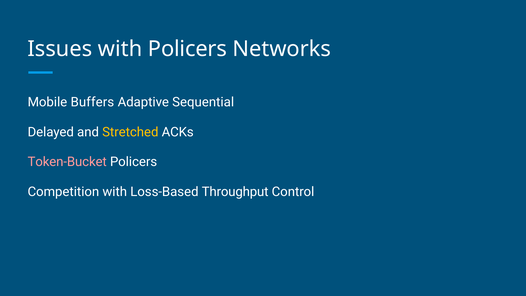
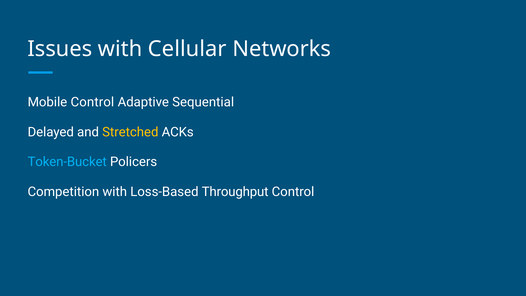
with Policers: Policers -> Cellular (187, 49)
Mobile Buffers: Buffers -> Control (92, 102)
Token-Bucket colour: pink -> light blue (67, 162)
